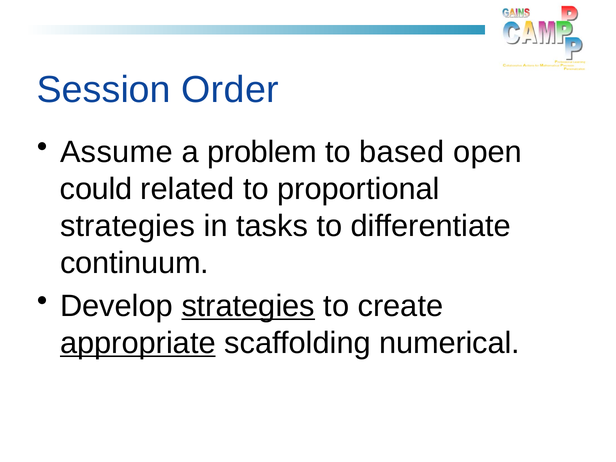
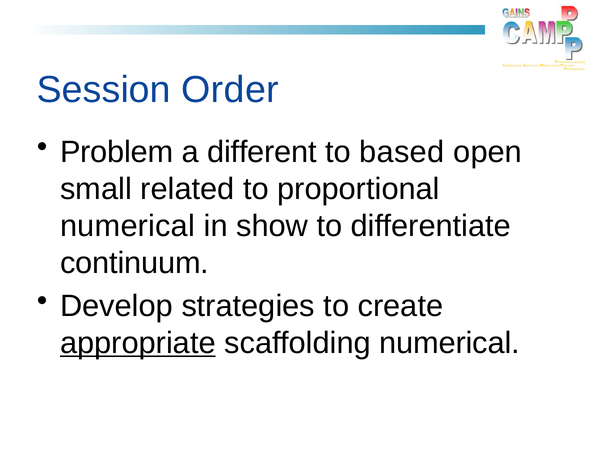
Assume: Assume -> Problem (117, 152)
problem: problem -> different (262, 152)
could: could -> small (96, 189)
strategies: strategies -> numerical (128, 226)
tasks: tasks -> show (272, 226)
strategies underline: present -> none (248, 306)
